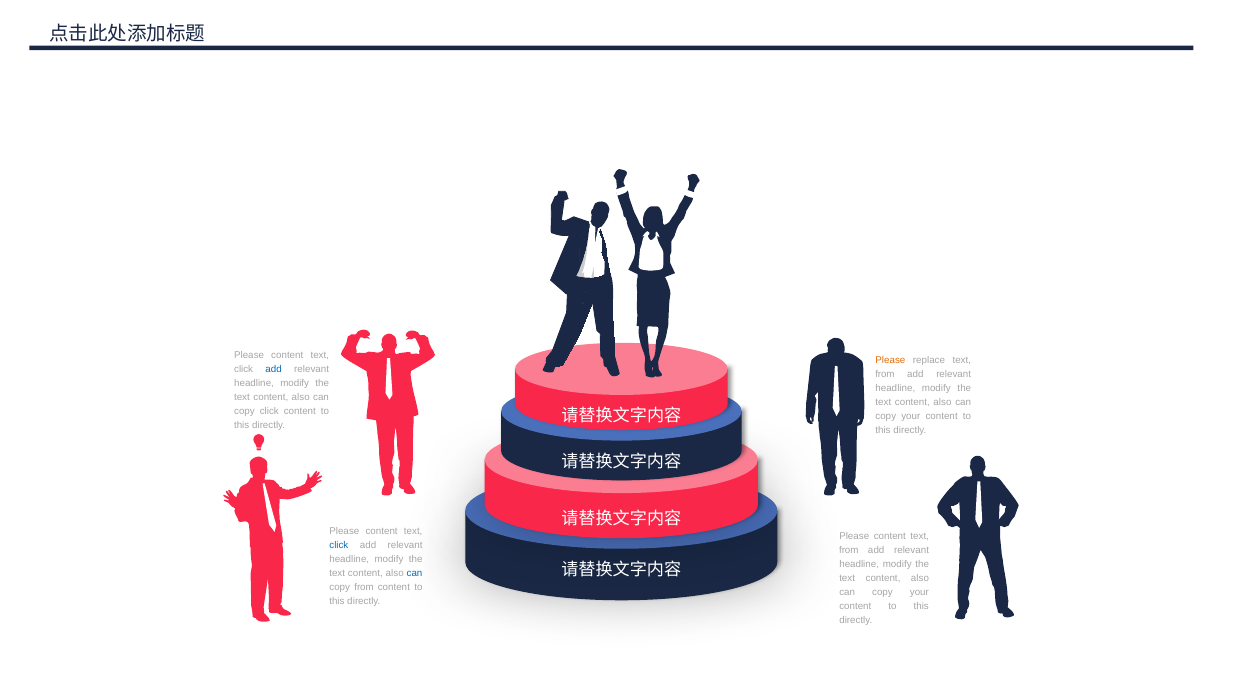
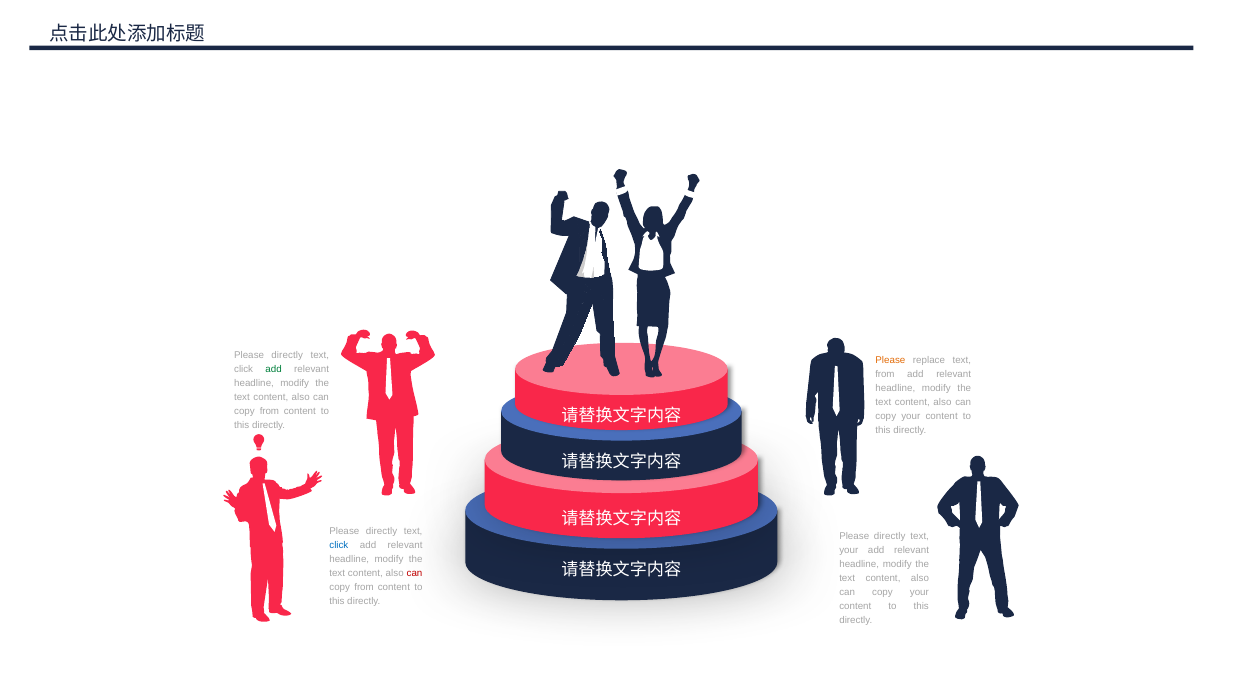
content: content -> directly (287, 355)
add colour: blue -> green (274, 369)
click: click -> from (269, 411)
content: content -> directly (382, 531)
content: content -> directly (890, 536)
from: from -> your (849, 550)
can colour: blue -> red (414, 573)
